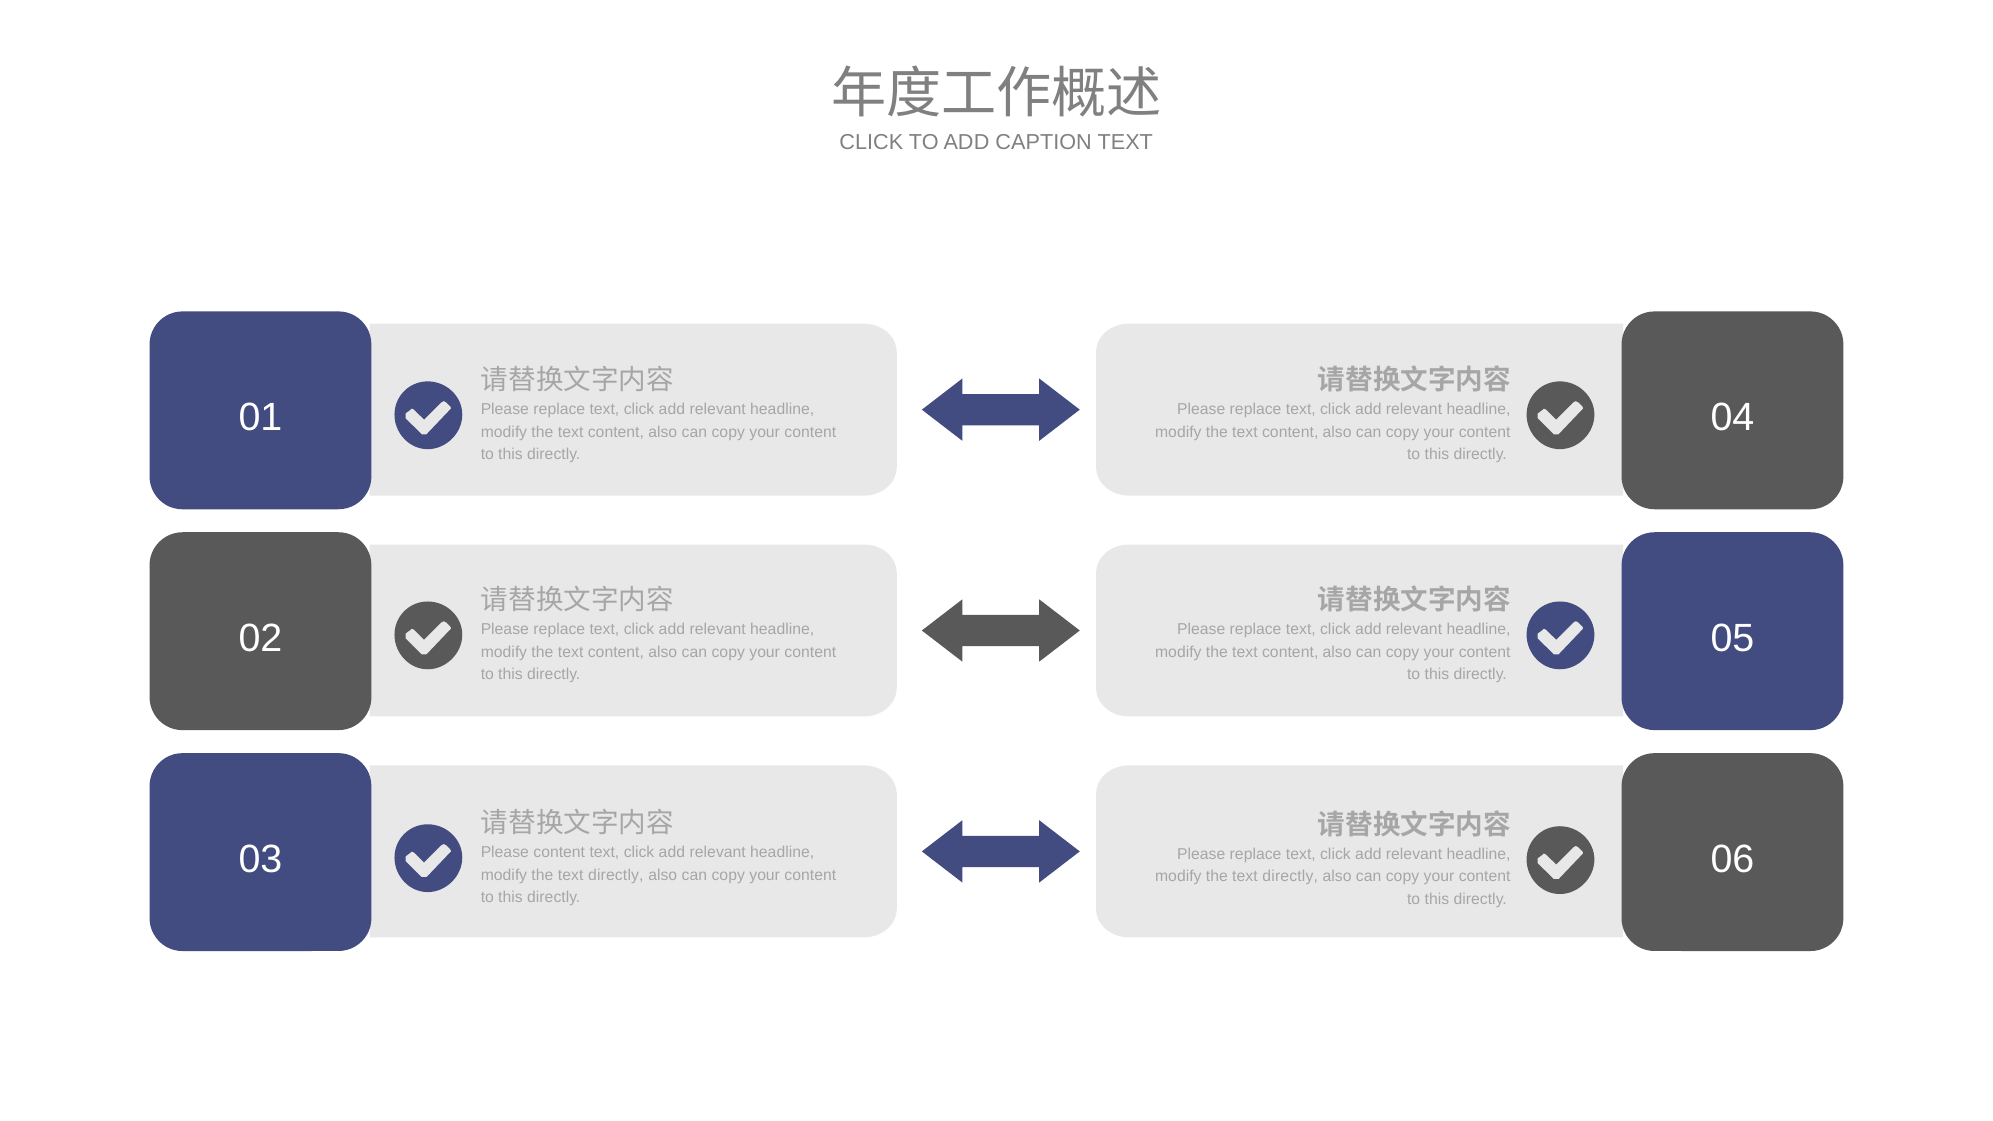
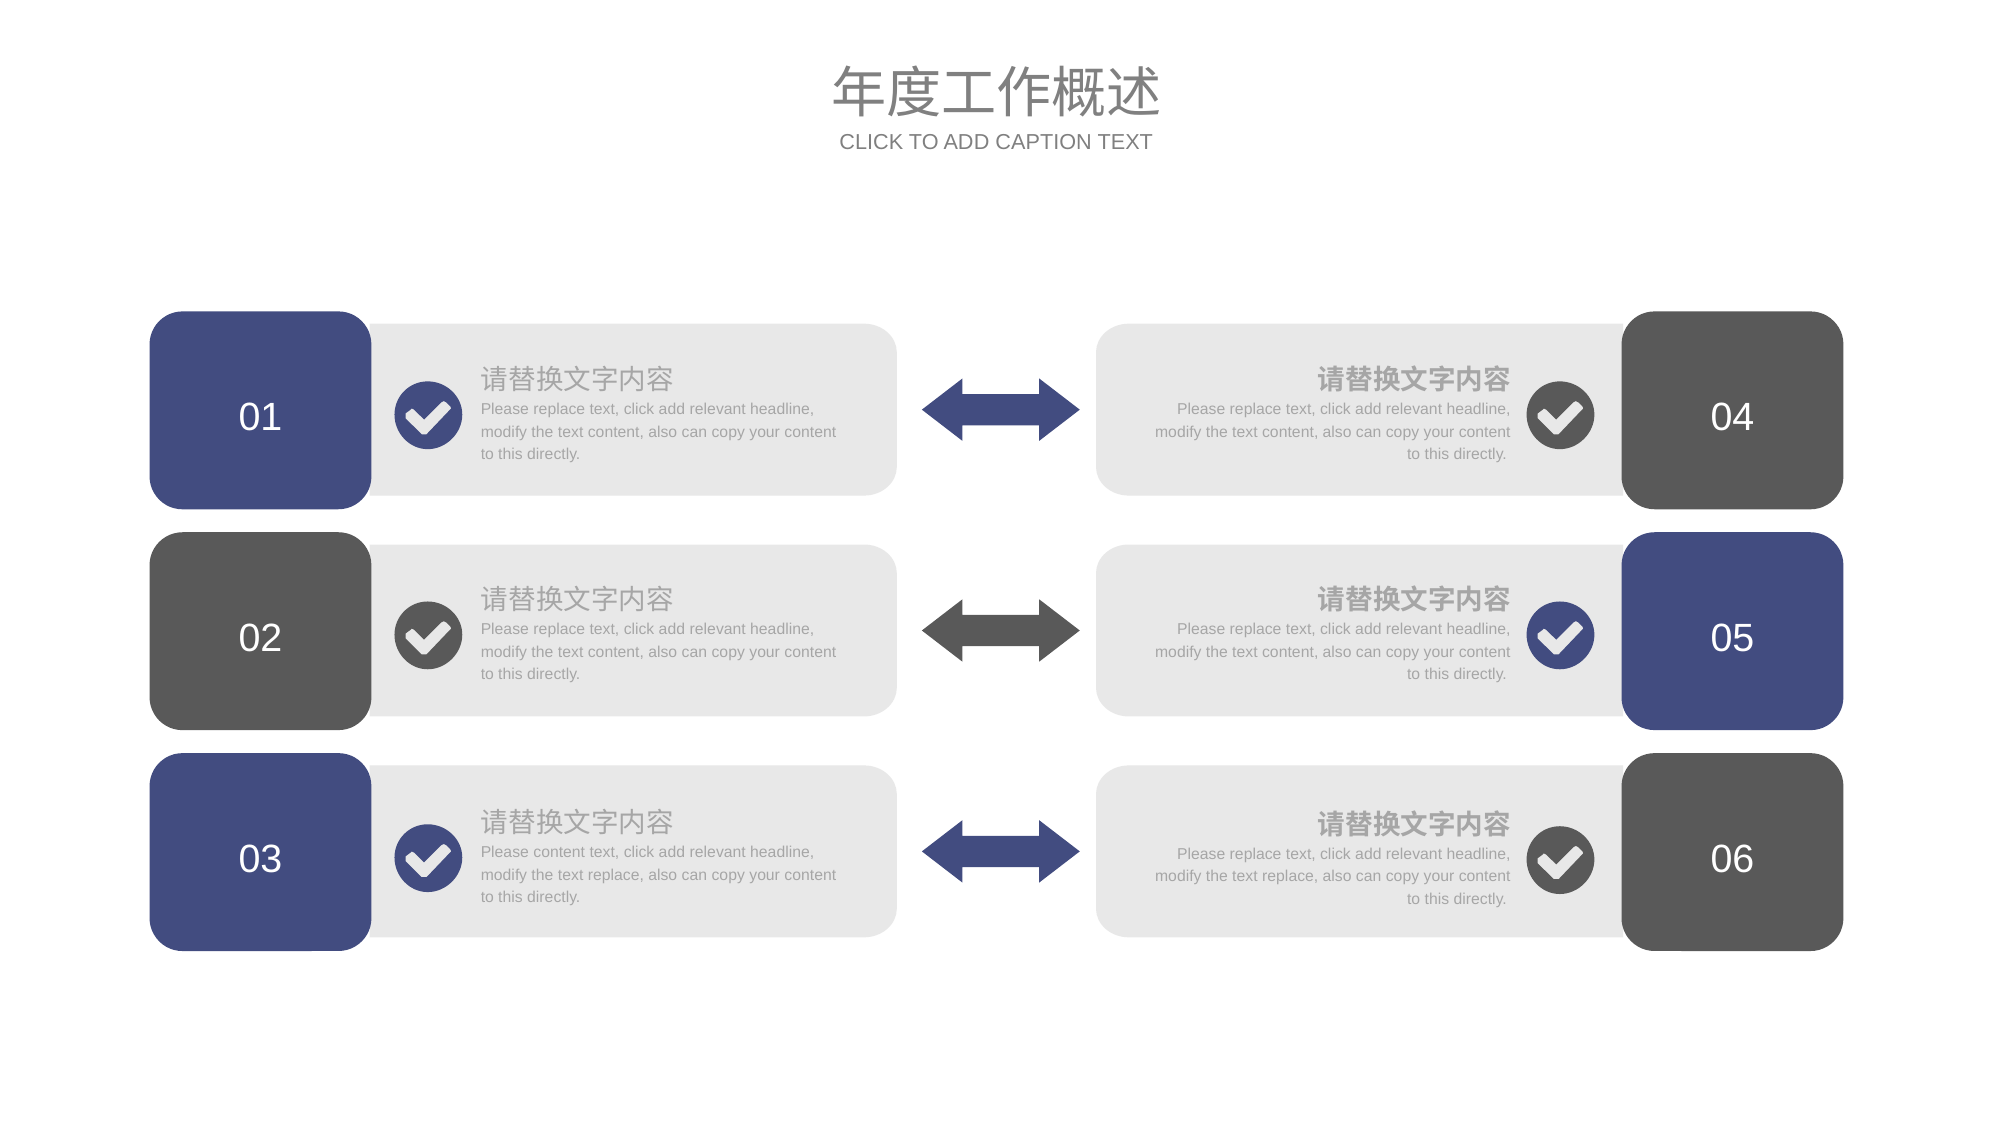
directly: directly -> replace (616, 875)
directly: directly -> replace (1290, 877)
